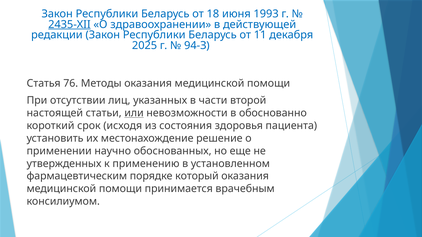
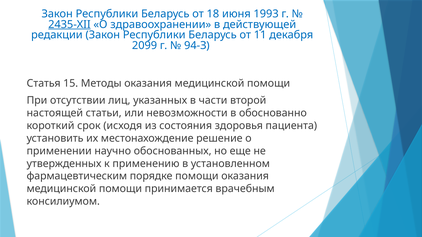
2025: 2025 -> 2099 (145, 46)
76: 76 -> 15 (71, 83)
или underline: present -> none (134, 113)
порядке который: который -> помощи (197, 176)
